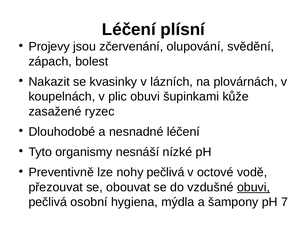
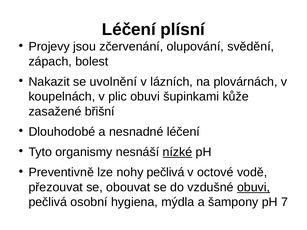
kvasinky: kvasinky -> uvolnění (113, 82)
ryzec: ryzec -> břišní (100, 112)
nízké underline: none -> present (177, 152)
